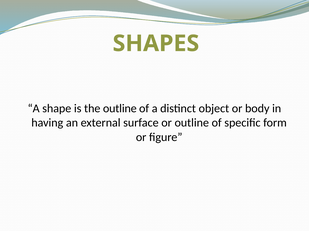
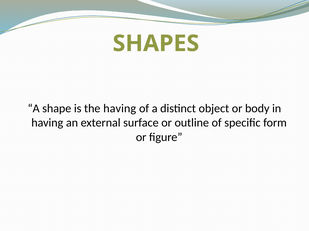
the outline: outline -> having (120, 109)
